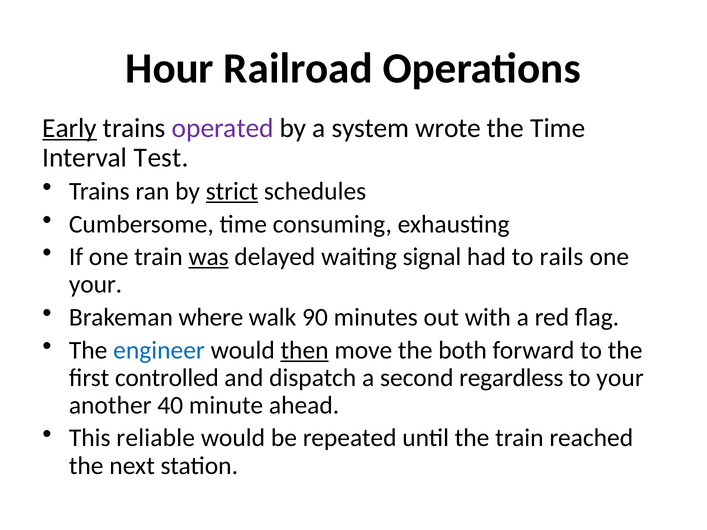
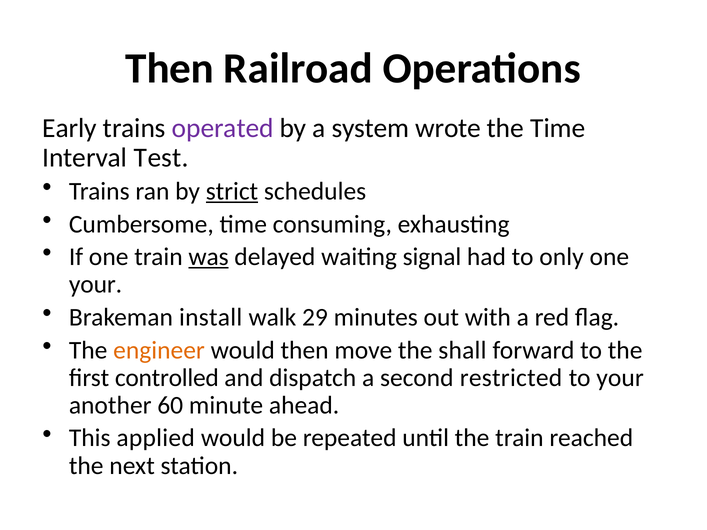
Hour: Hour -> Then (170, 68)
Early underline: present -> none (70, 128)
rails: rails -> only (562, 257)
where: where -> install (211, 317)
90: 90 -> 29 (315, 317)
engineer colour: blue -> orange (159, 350)
then underline: present -> none (305, 350)
both: both -> shall (462, 350)
regardless: regardless -> restricted (511, 378)
40: 40 -> 60 (170, 405)
reliable: reliable -> applied (156, 438)
